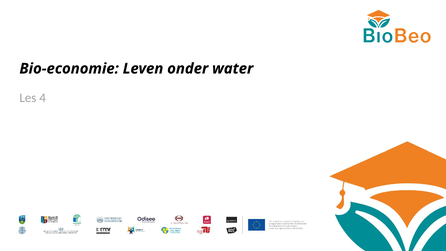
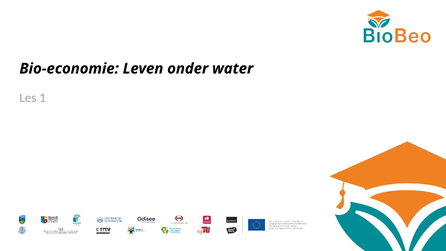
4: 4 -> 1 (43, 98)
